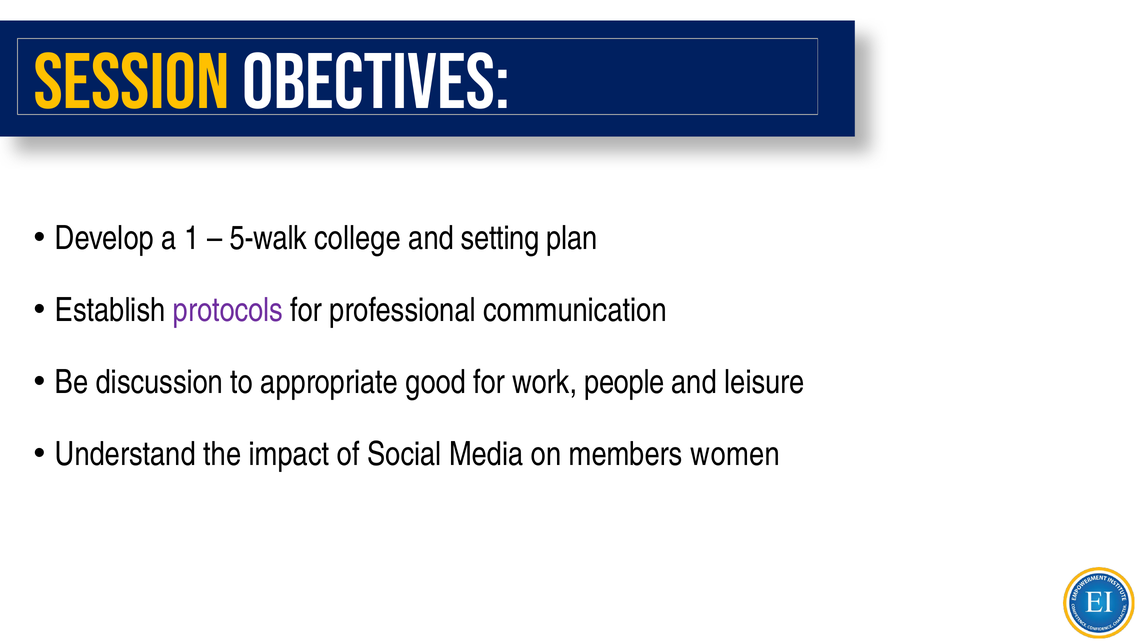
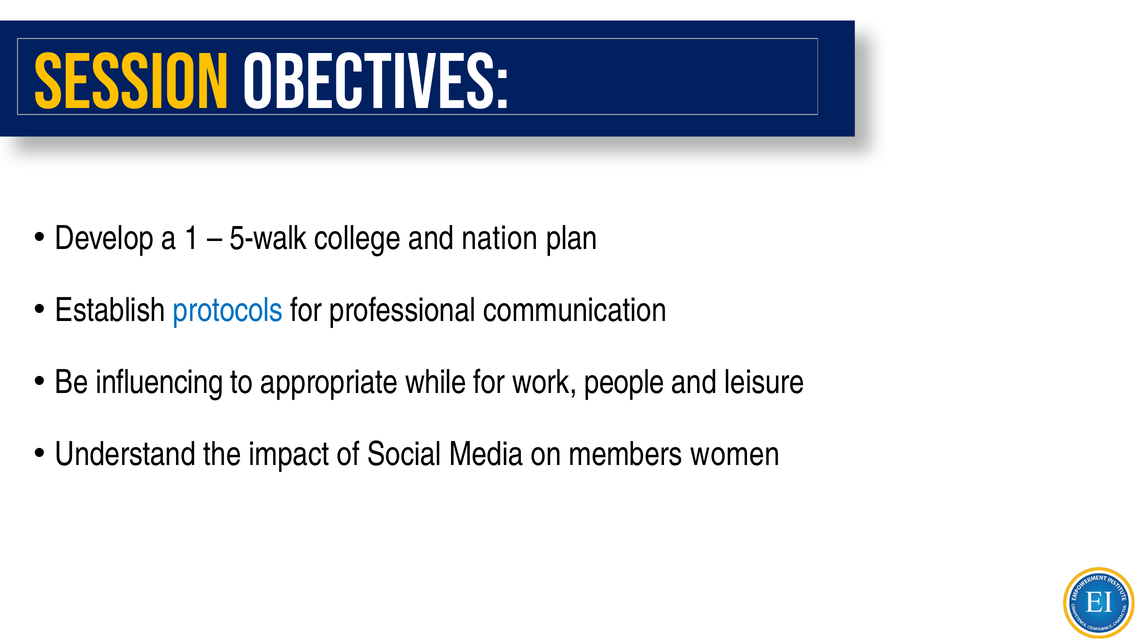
setting: setting -> nation (500, 238)
protocols colour: purple -> blue (228, 310)
discussion: discussion -> influencing (160, 382)
good: good -> while (436, 382)
